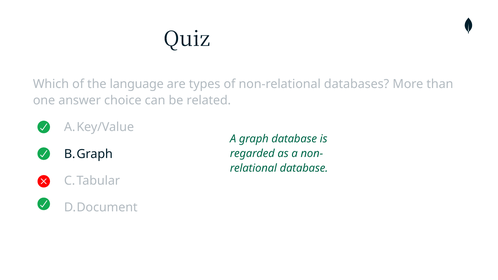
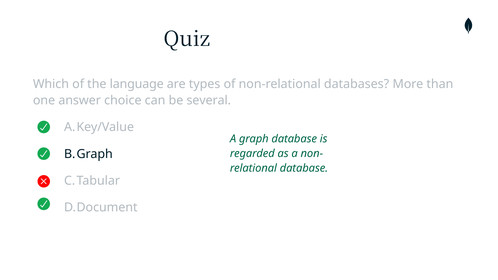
related: related -> several (209, 100)
